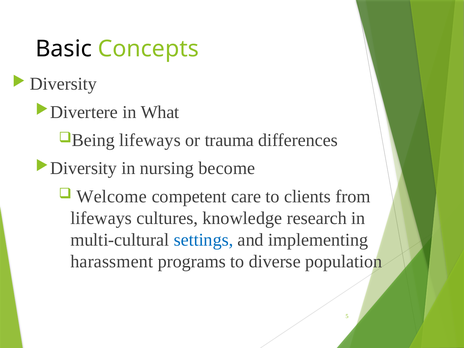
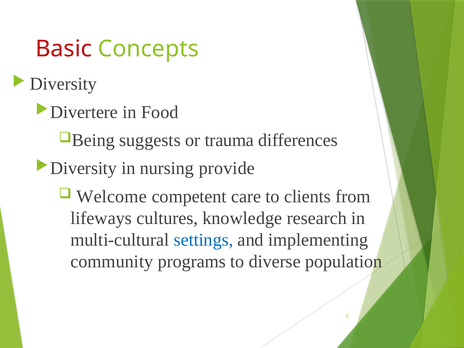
Basic colour: black -> red (64, 49)
What: What -> Food (160, 112)
lifeways: lifeways -> suggests (150, 140)
become: become -> provide (227, 168)
harassment: harassment -> community (112, 261)
